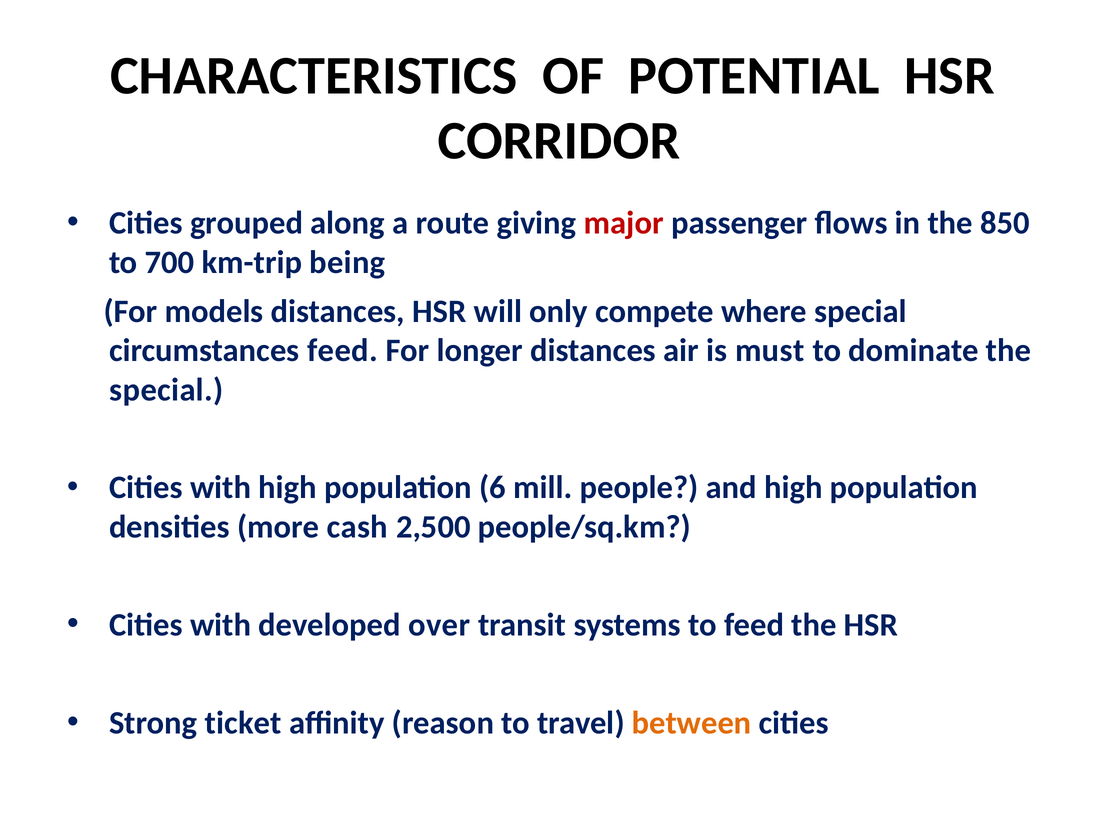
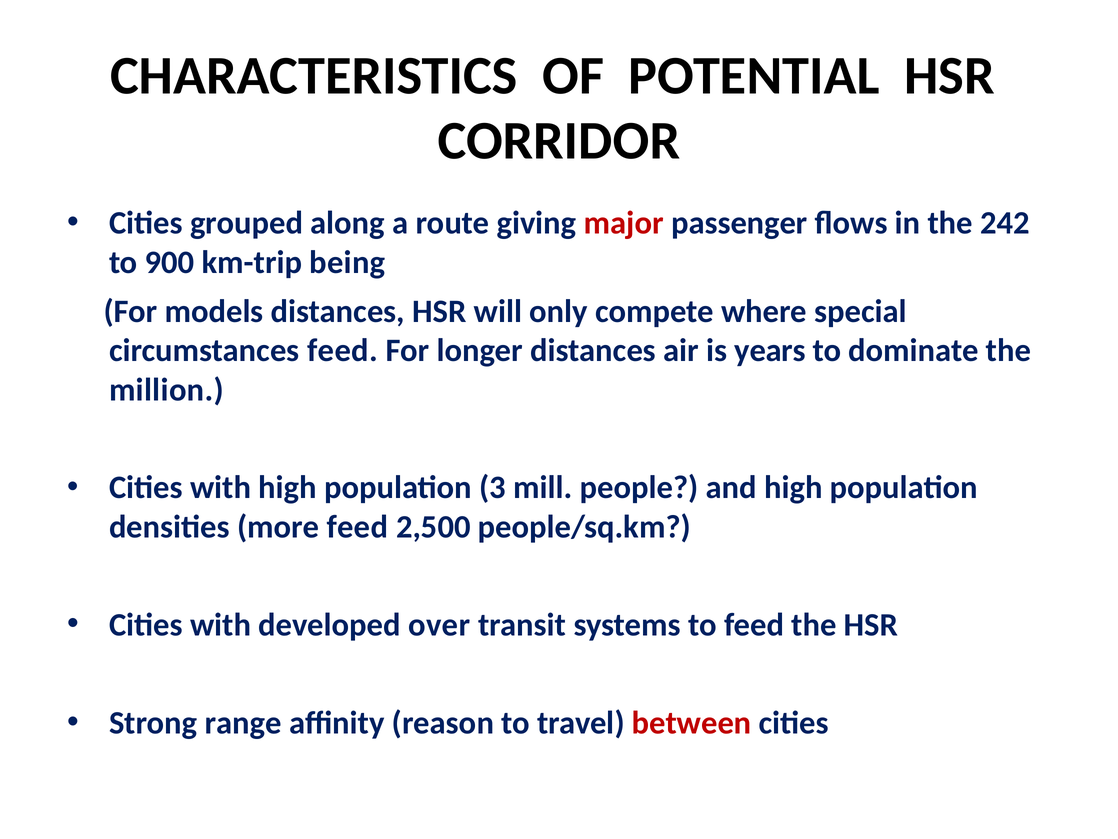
850: 850 -> 242 (1005, 223)
700: 700 -> 900 (170, 262)
must: must -> years (770, 350)
special: special -> million (166, 390)
6: 6 -> 3 (493, 487)
more cash: cash -> feed (357, 527)
ticket: ticket -> range (243, 723)
between colour: orange -> red (692, 723)
